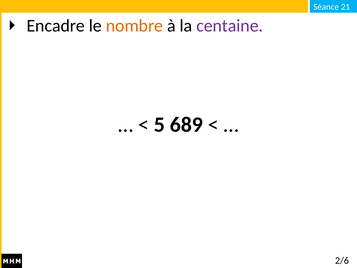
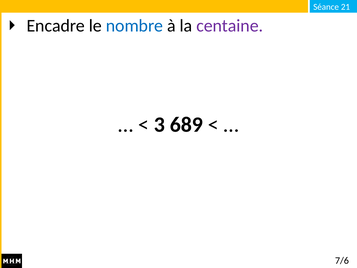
nombre colour: orange -> blue (134, 26)
5: 5 -> 3 (159, 124)
2/6: 2/6 -> 7/6 (342, 260)
